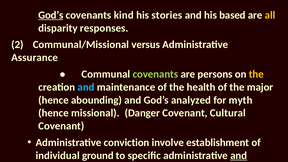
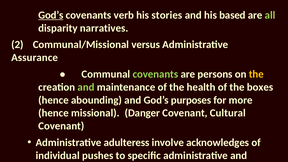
kind: kind -> verb (124, 15)
all colour: yellow -> light green (270, 15)
responses: responses -> narratives (104, 28)
and colour: light blue -> light green (86, 87)
major: major -> boxes (260, 87)
analyzed: analyzed -> purposes (191, 100)
myth: myth -> more (241, 100)
conviction: conviction -> adulteress (127, 143)
establishment: establishment -> acknowledges (218, 143)
ground: ground -> pushes (98, 155)
and underline: present -> none (239, 155)
